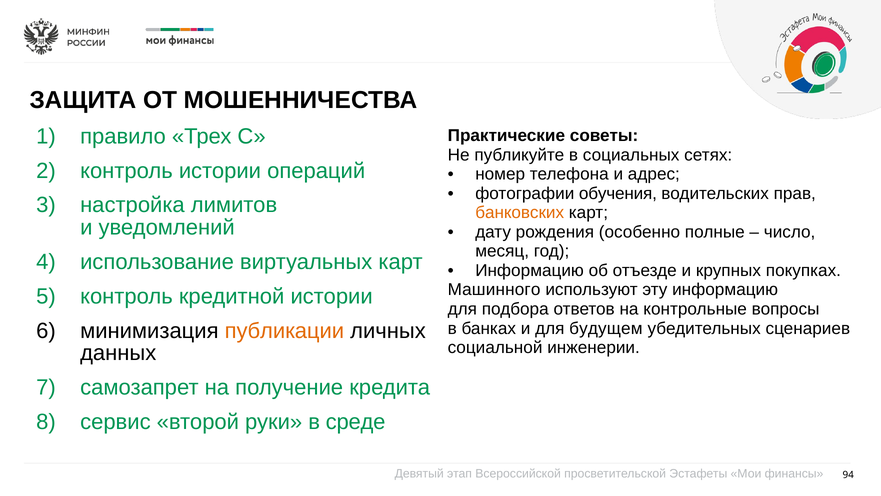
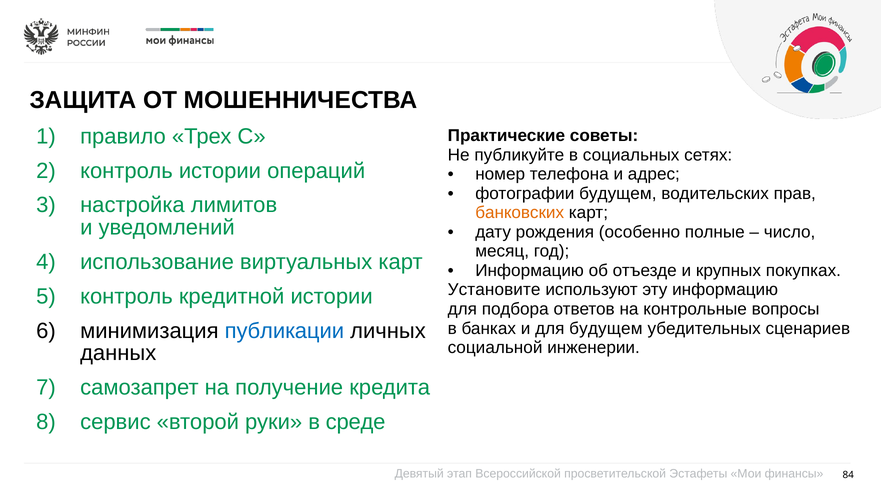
фотографии обучения: обучения -> будущем (618, 193)
Машинного: Машинного -> Установите (494, 290)
публикации colour: orange -> blue (284, 331)
94: 94 -> 84 (848, 474)
